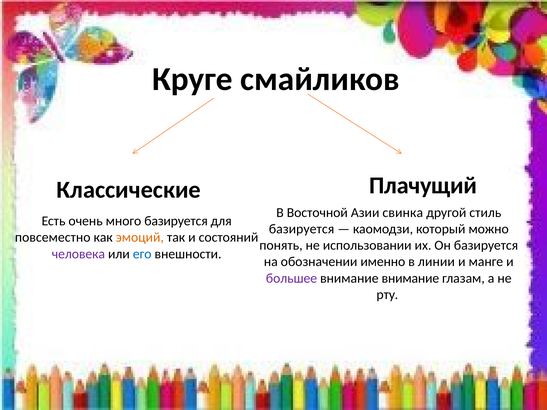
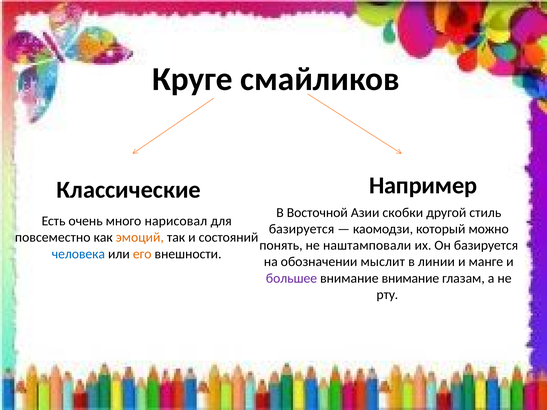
Плачущий: Плачущий -> Например (423, 186)
свинка: свинка -> скобки (403, 213)
много базируется: базируется -> нарисовал (176, 221)
использовании: использовании -> наштамповали (367, 246)
человека colour: purple -> blue (78, 254)
его colour: blue -> orange (142, 254)
именно: именно -> мыслит (383, 262)
